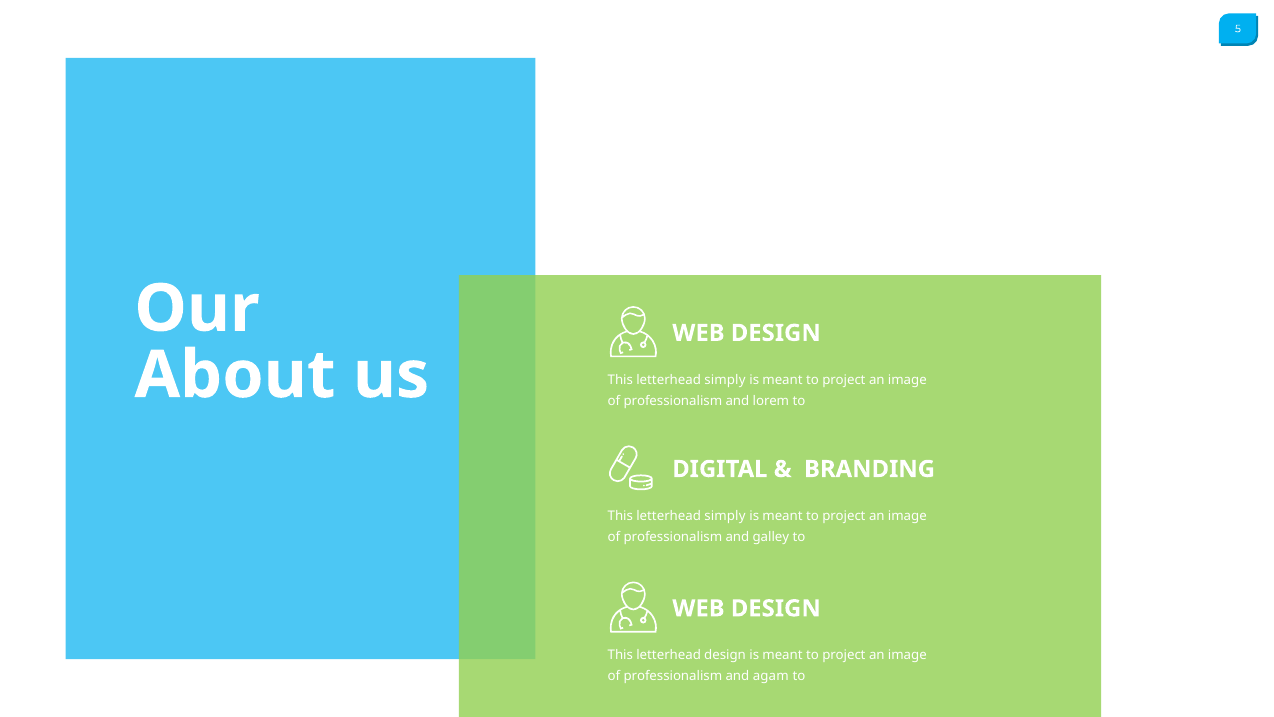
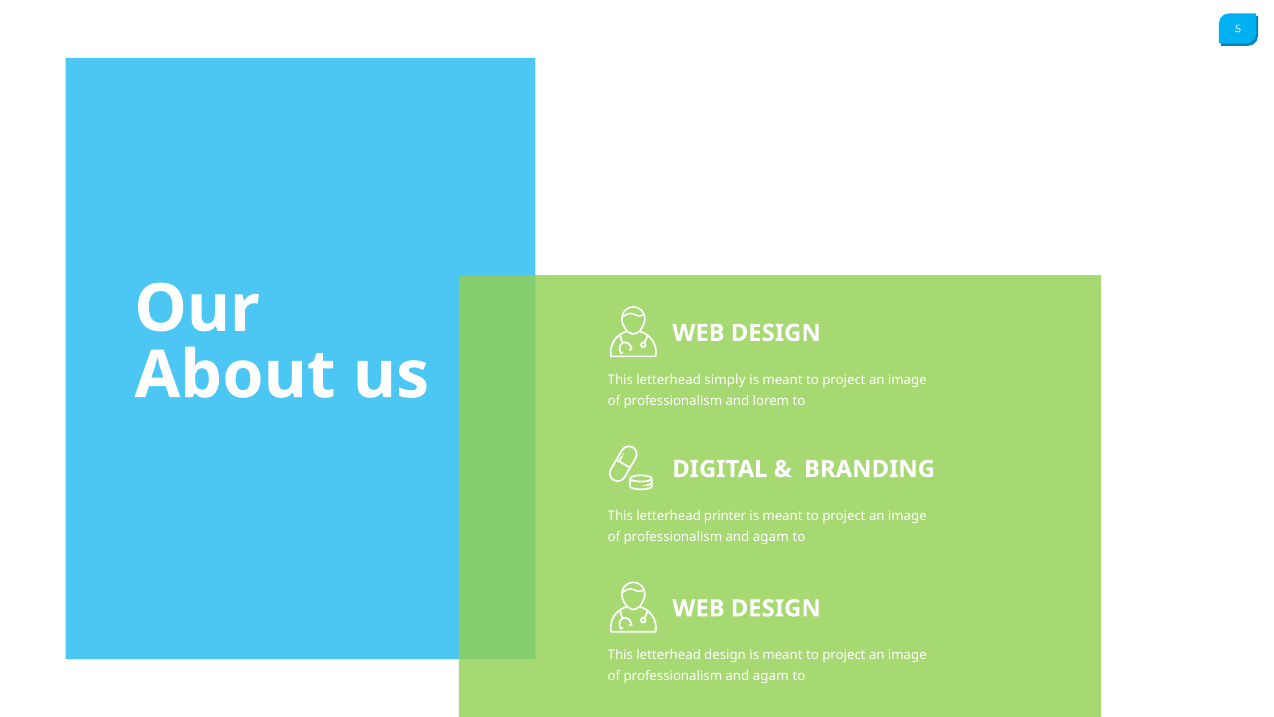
simply: simply -> printer (725, 516)
galley: galley -> agam (771, 537)
